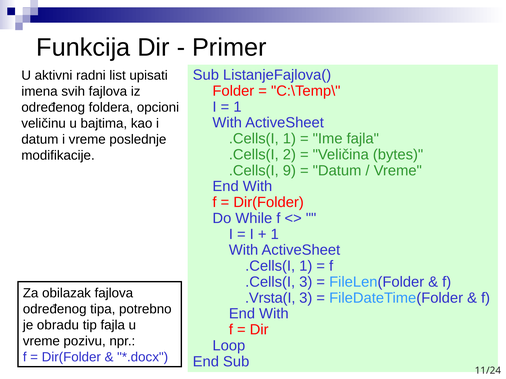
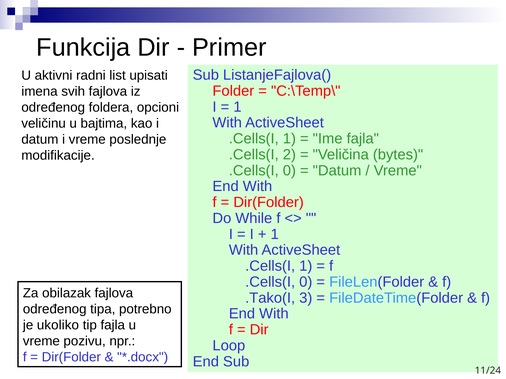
9: 9 -> 0 (289, 171)
3: 3 -> 0 (306, 282)
.Vrsta(I: .Vrsta(I -> .Tako(I (270, 298)
obradu: obradu -> ukoliko (58, 326)
